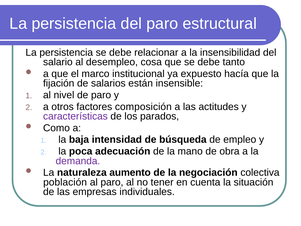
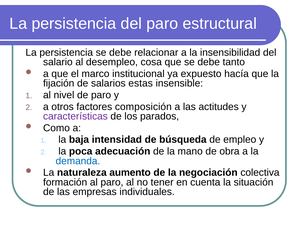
están: están -> estas (141, 83)
demanda colour: purple -> blue (78, 161)
población: población -> formación (65, 182)
